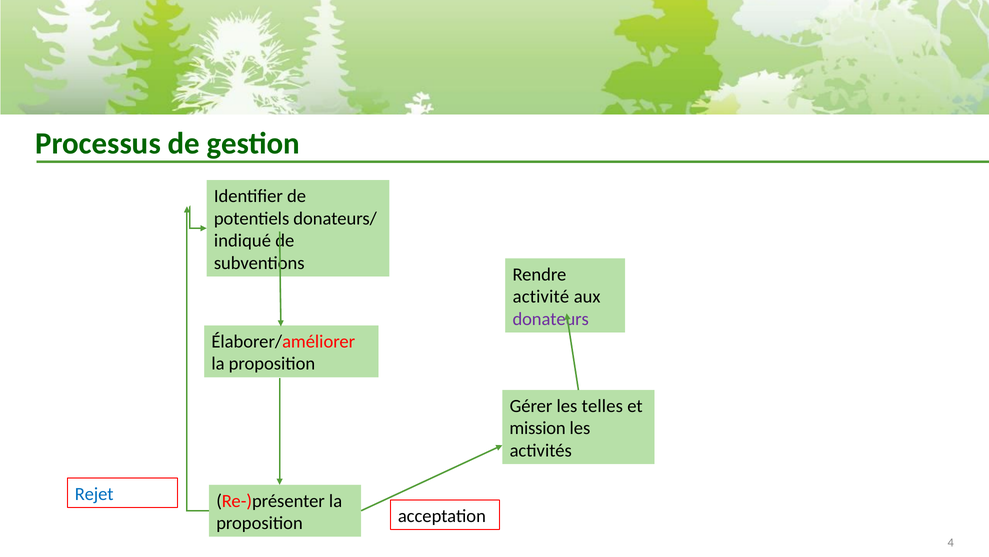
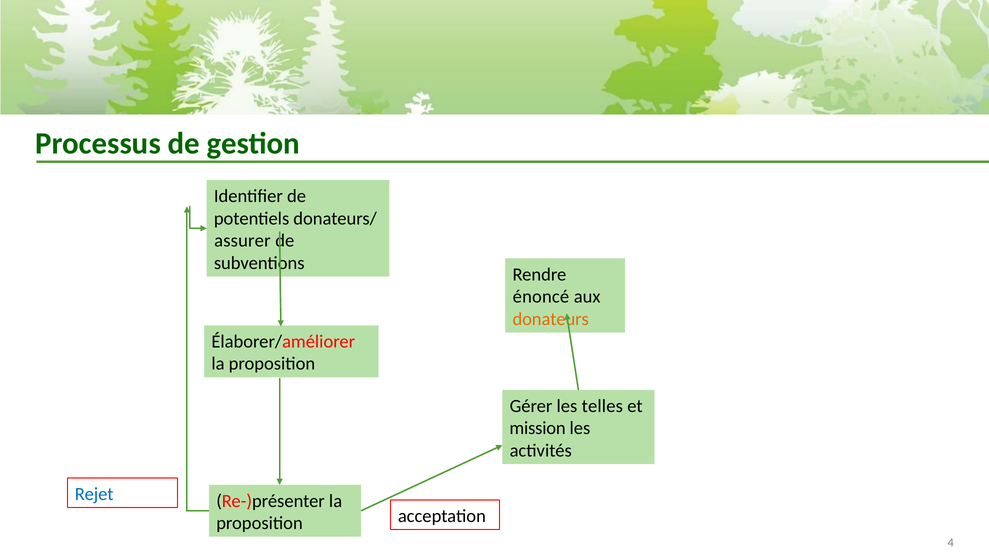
indiqué: indiqué -> assurer (242, 240)
activité: activité -> énoncé (541, 296)
donateurs colour: purple -> orange (551, 319)
